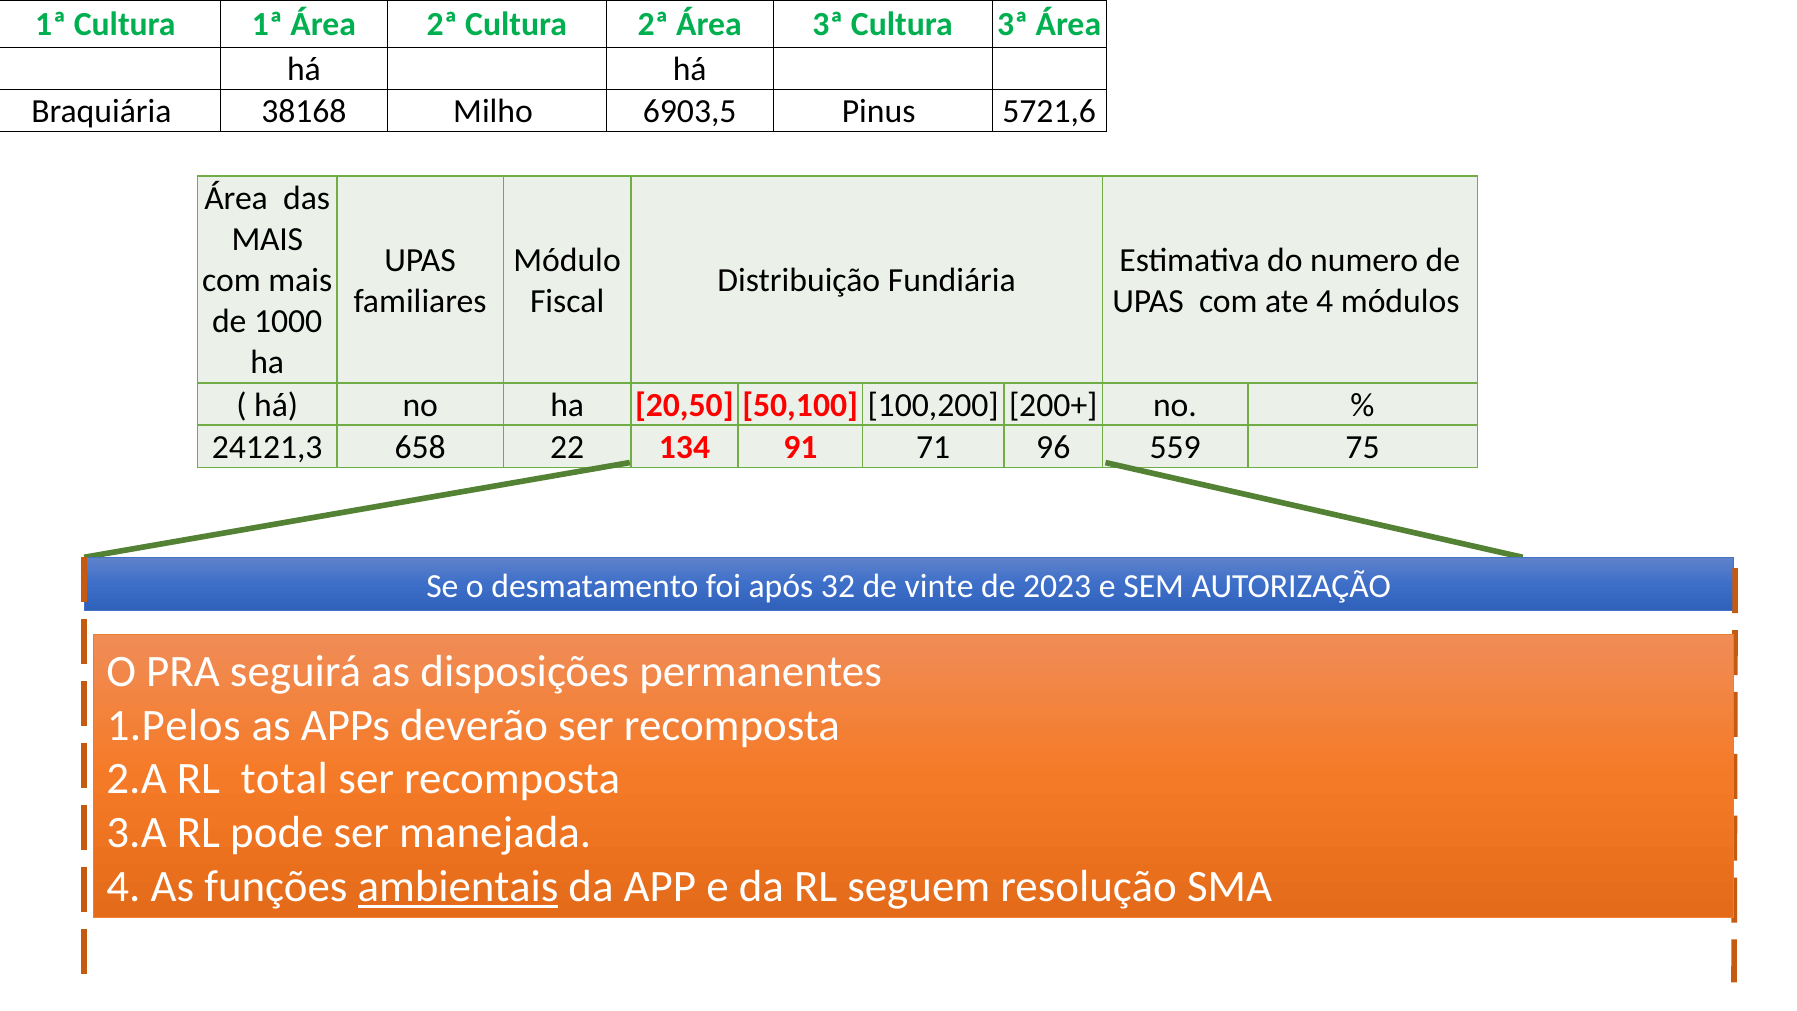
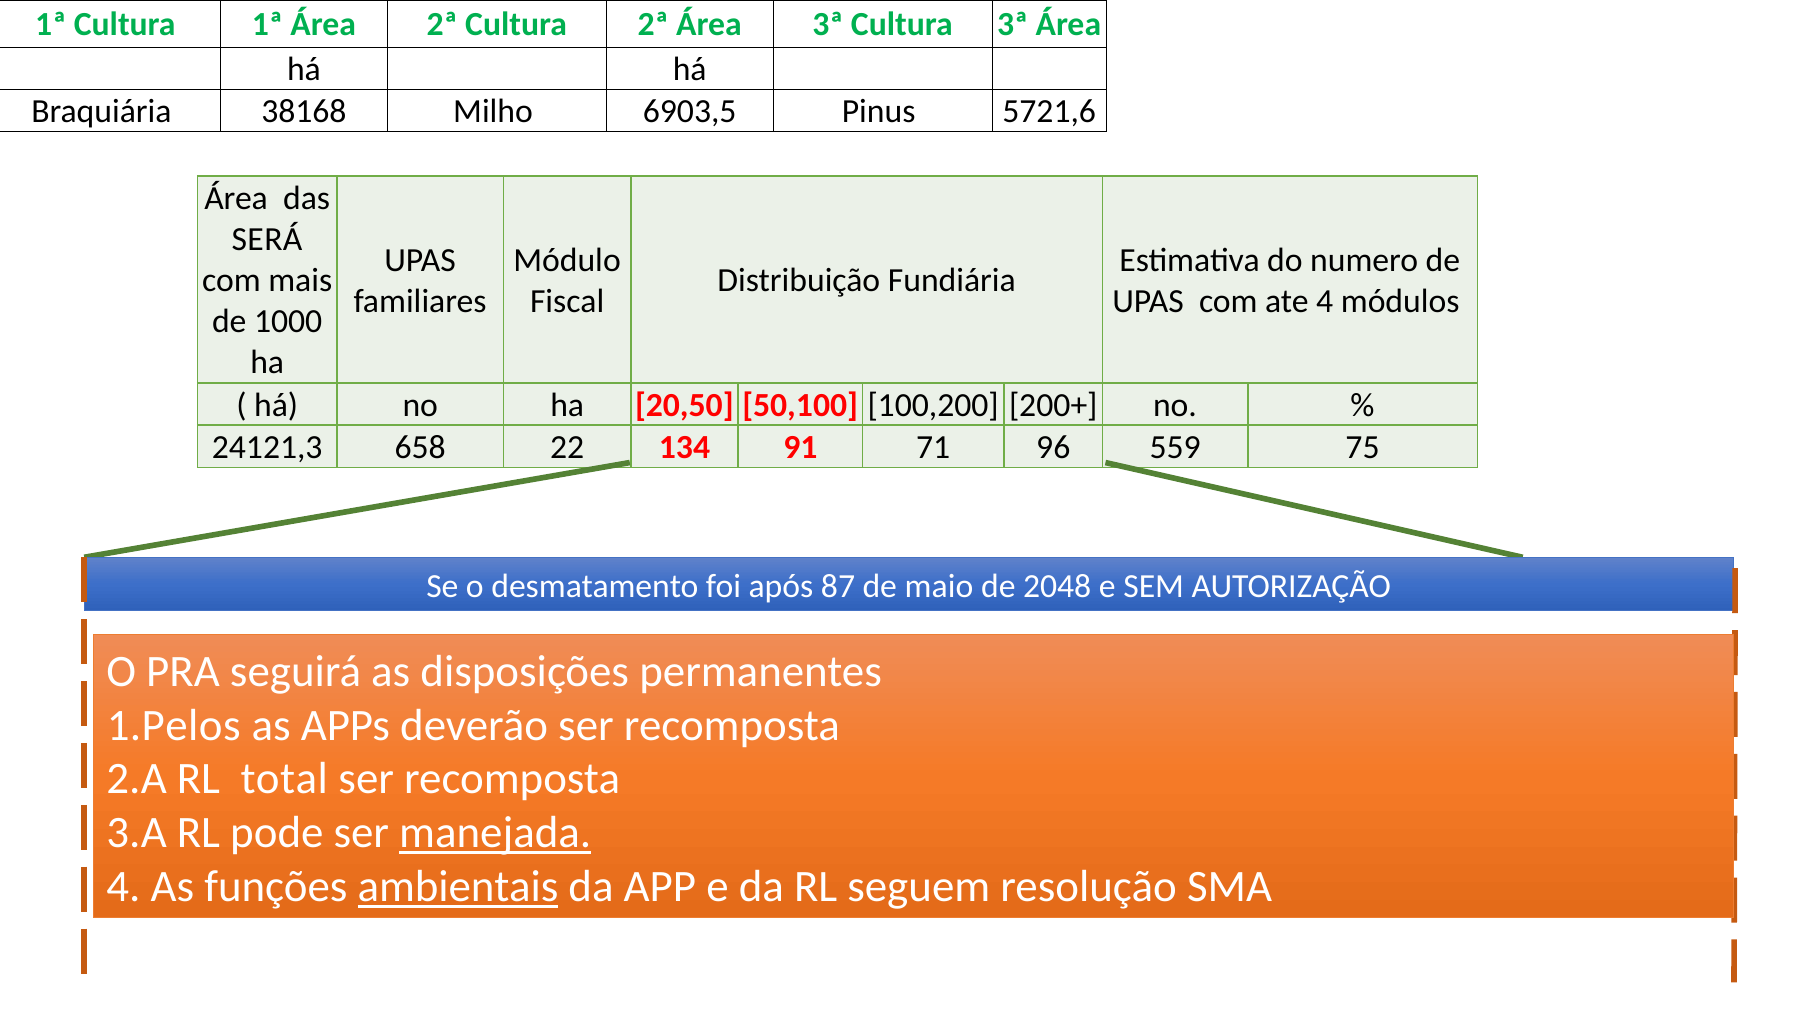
MAIS: MAIS -> SERÁ (267, 239)
32: 32 -> 87 (838, 586)
vinte: vinte -> maio (939, 586)
2023: 2023 -> 2048 (1057, 586)
manejada underline: none -> present (495, 833)
